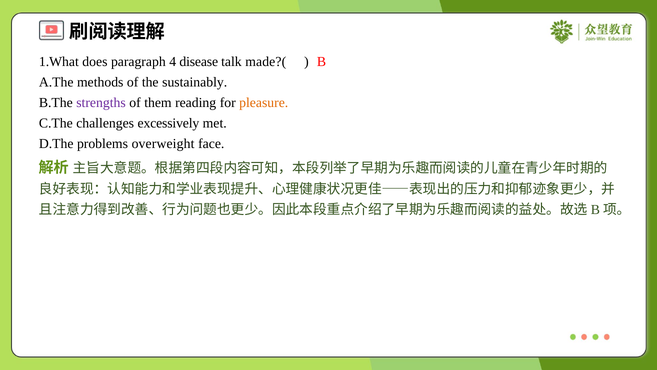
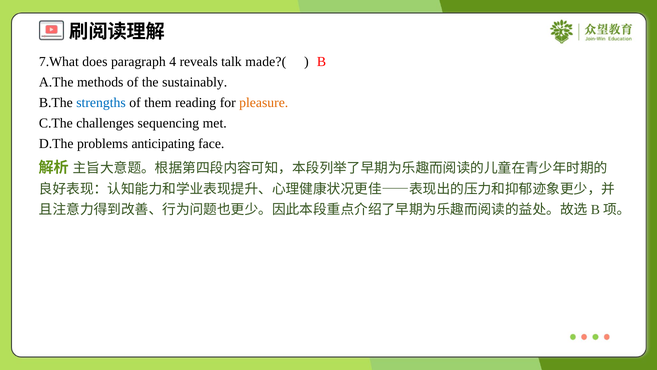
1.What: 1.What -> 7.What (59, 62)
disease: disease -> reveals (199, 62)
strengths colour: purple -> blue (101, 103)
excessively: excessively -> sequencing (168, 123)
overweight: overweight -> anticipating (163, 144)
